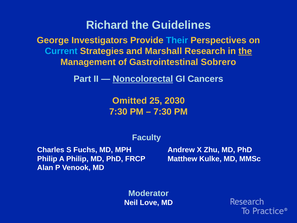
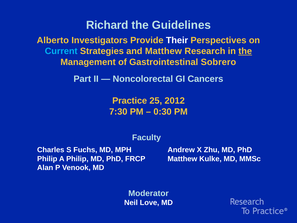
George: George -> Alberto (53, 40)
Their colour: light blue -> white (177, 40)
and Marshall: Marshall -> Matthew (163, 51)
Noncolorectal underline: present -> none (143, 79)
Omitted: Omitted -> Practice (130, 101)
2030: 2030 -> 2012 (175, 101)
7:30: 7:30 -> 0:30 (163, 112)
